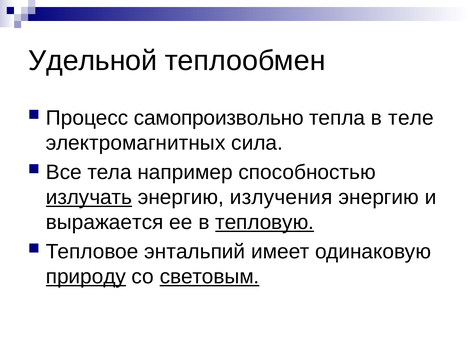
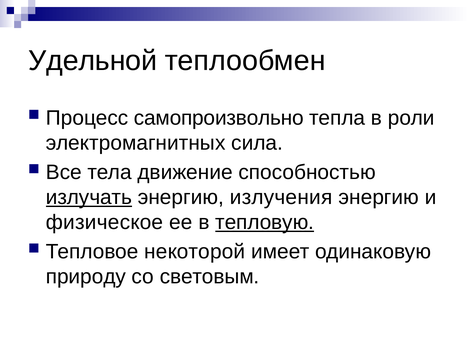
теле: теле -> роли (411, 118)
например: например -> движение (185, 173)
выражается: выражается -> физическое (105, 223)
энтальпий: энтальпий -> некоторой (195, 252)
природу underline: present -> none (86, 277)
световым underline: present -> none (210, 277)
